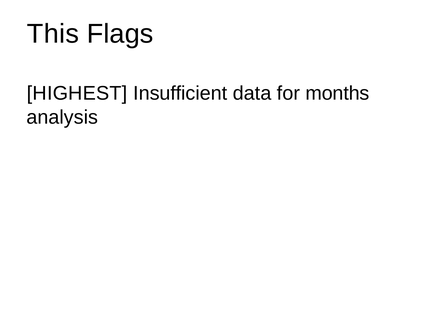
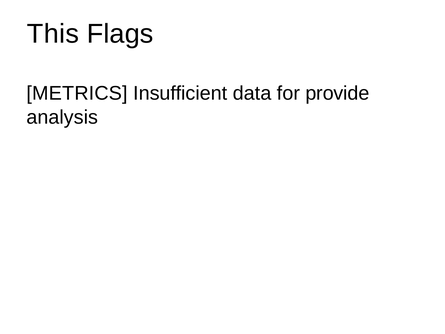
HIGHEST: HIGHEST -> METRICS (77, 93)
months: months -> provide (337, 93)
